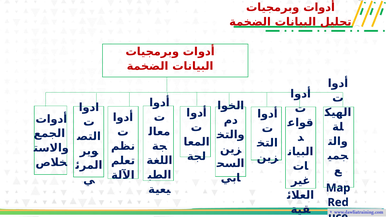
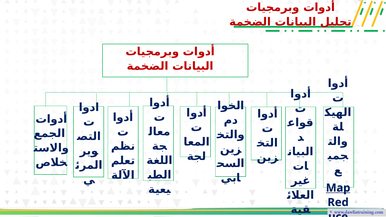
Map underline: none -> present (338, 188)
